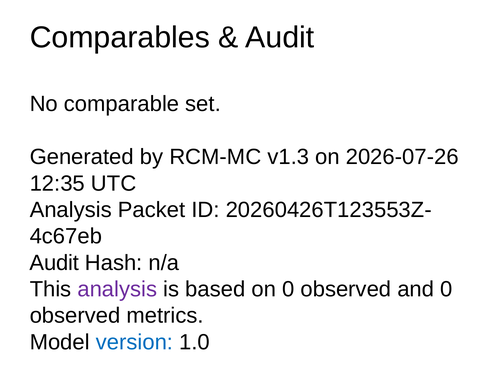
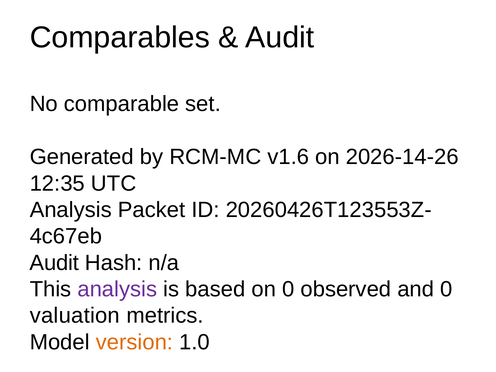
v1.3: v1.3 -> v1.6 (288, 157)
2026-07-26: 2026-07-26 -> 2026-14-26 (402, 157)
observed: observed -> valuation (75, 316)
version colour: blue -> orange (134, 342)
